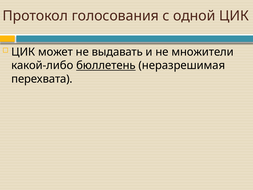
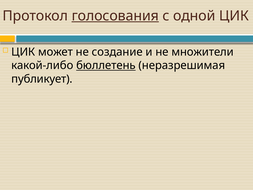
голосования underline: none -> present (115, 16)
выдавать: выдавать -> создание (117, 52)
перехвата: перехвата -> публикует (42, 79)
